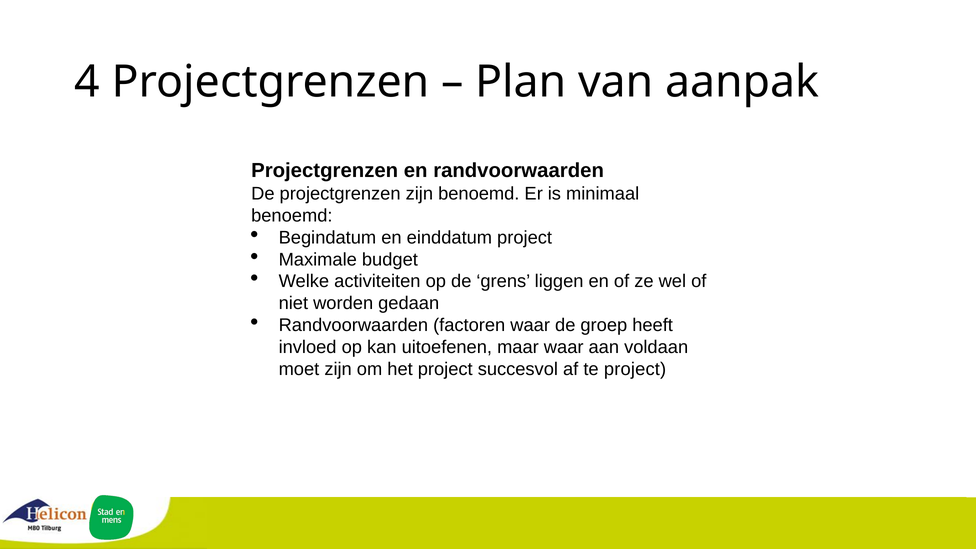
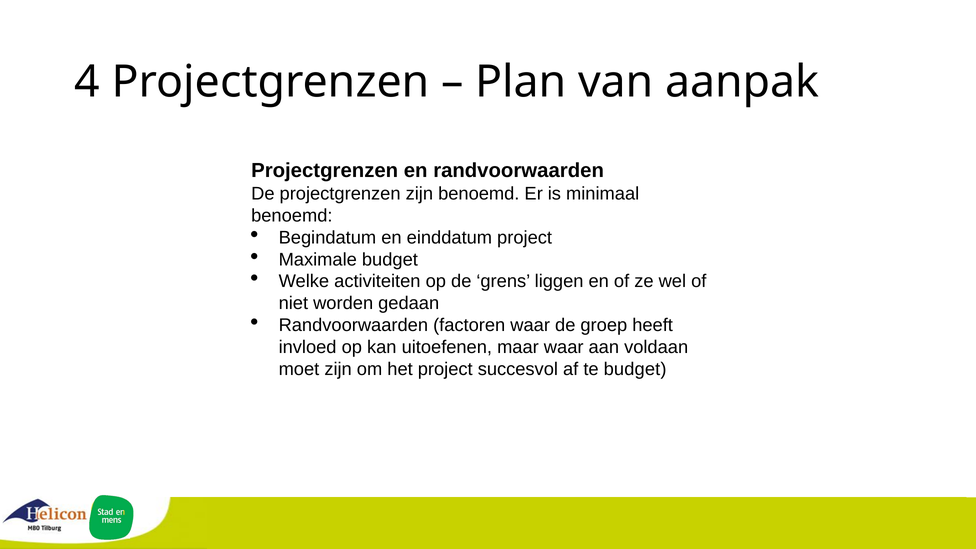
te project: project -> budget (635, 369)
